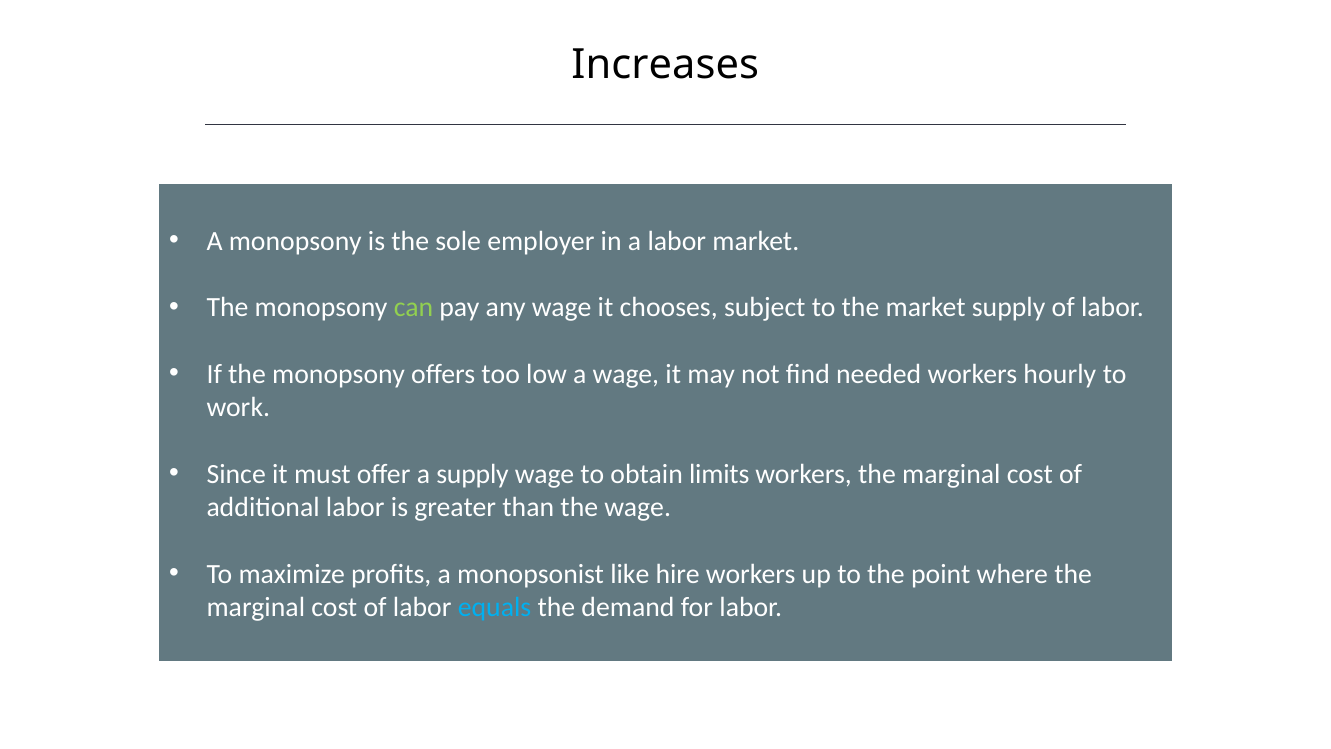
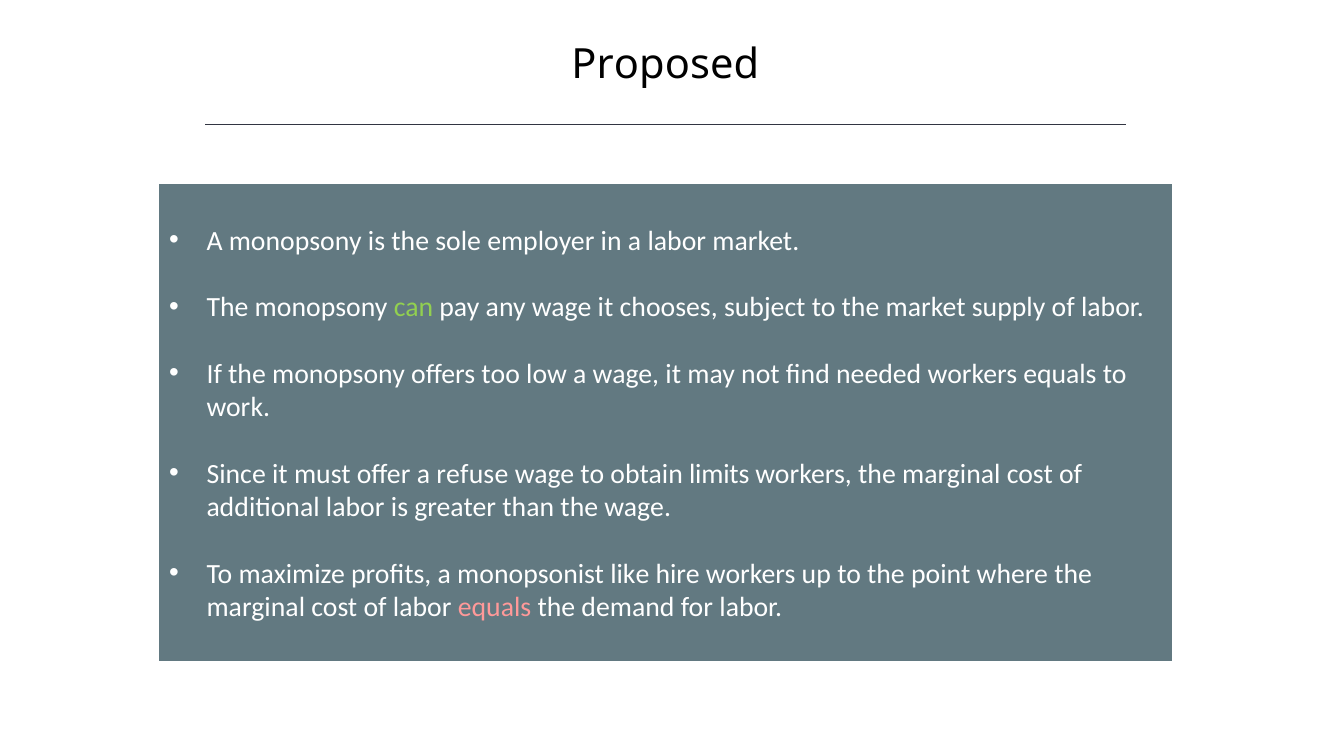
Increases: Increases -> Proposed (665, 64)
workers hourly: hourly -> equals (1060, 374)
a supply: supply -> refuse (472, 474)
equals colour: light blue -> pink (495, 607)
